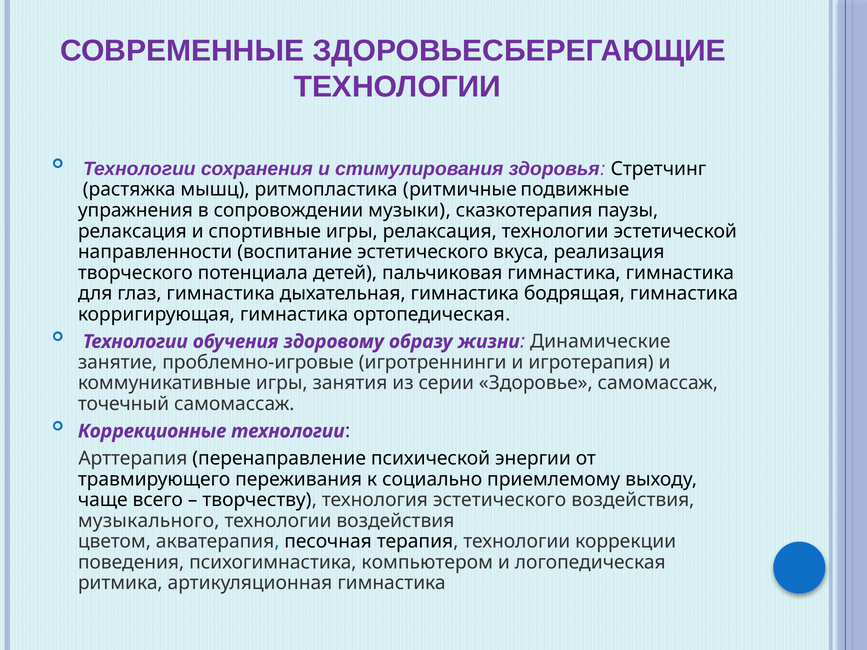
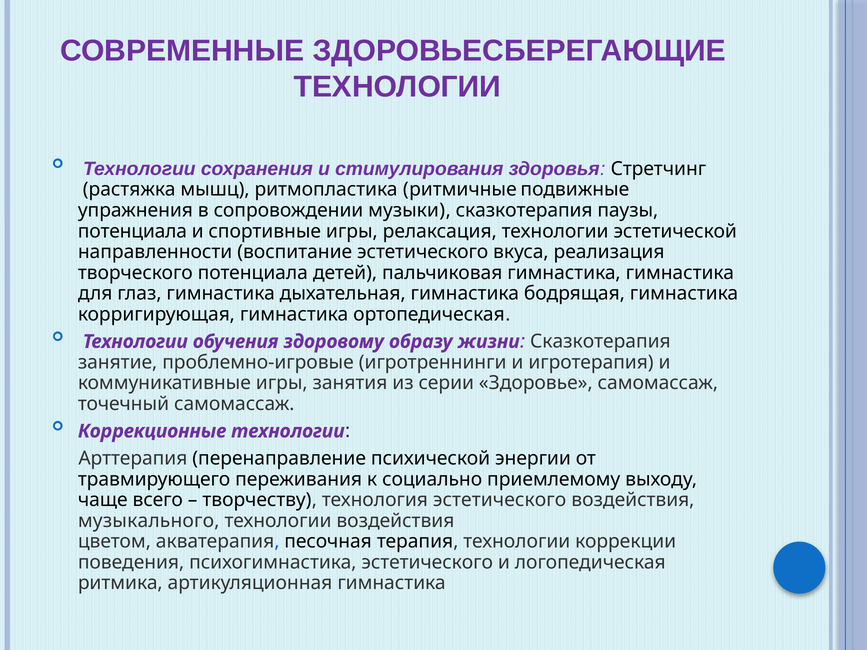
релаксация: релаксация -> потенциала (132, 231)
жизни Динамические: Динамические -> Сказкотерапия (600, 342)
психогимнастика компьютером: компьютером -> эстетического (427, 563)
